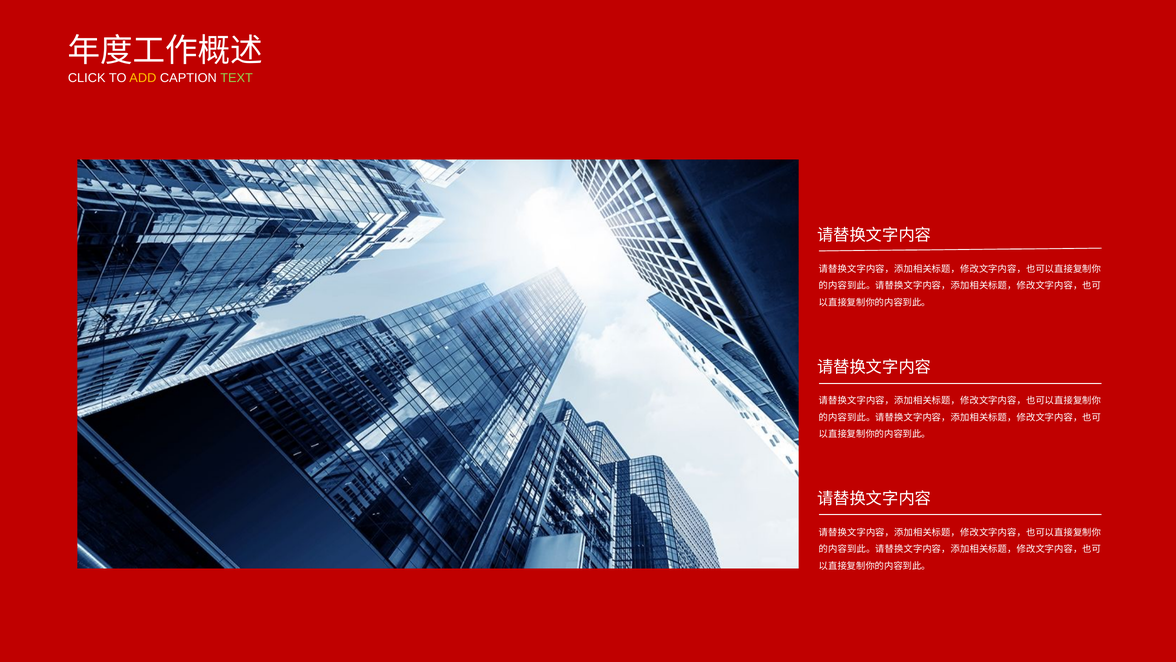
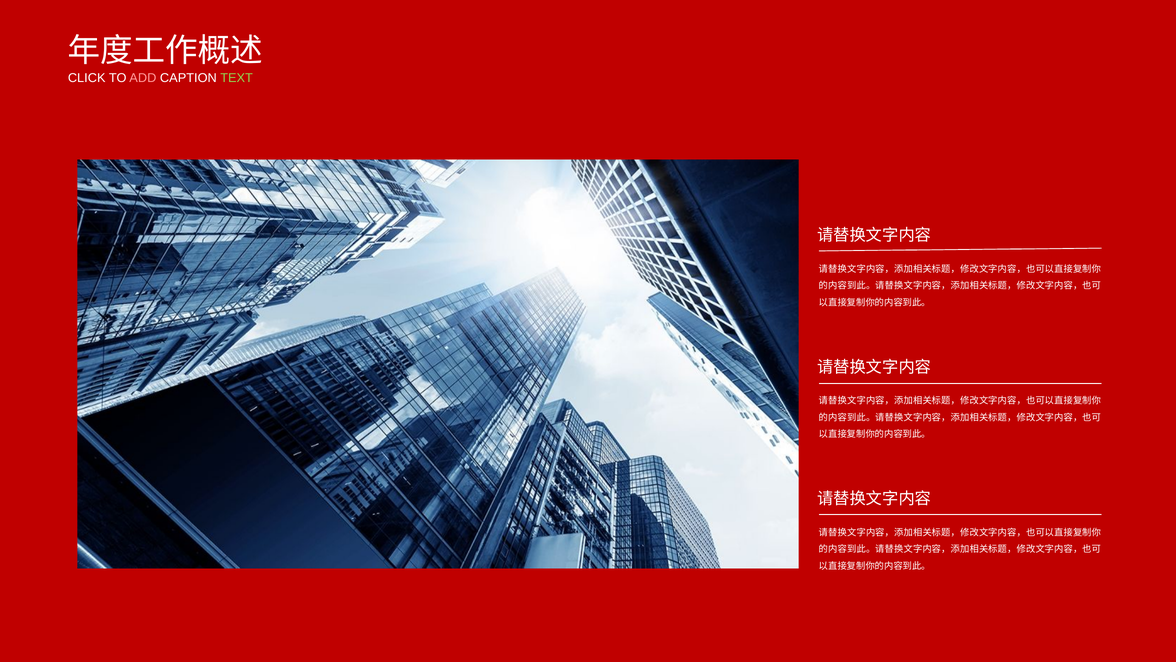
ADD colour: yellow -> pink (143, 78)
